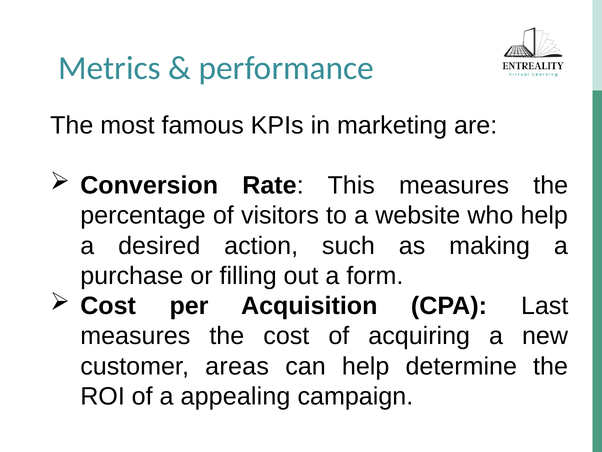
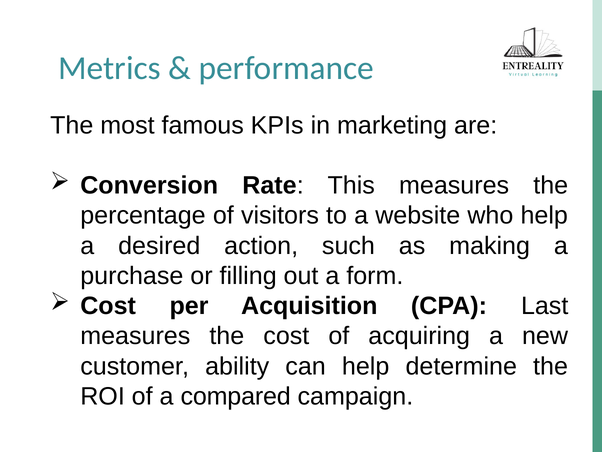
areas: areas -> ability (237, 366)
appealing: appealing -> compared (236, 396)
